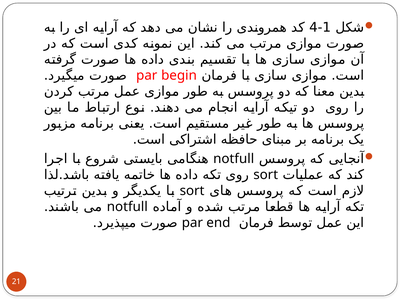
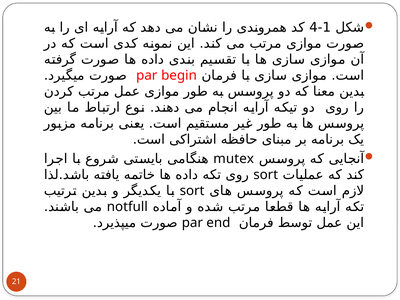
notfull: notfull -> mutex (234, 159)
